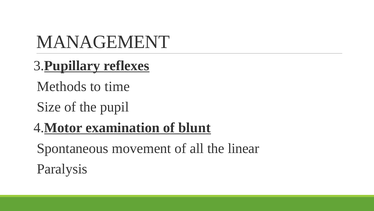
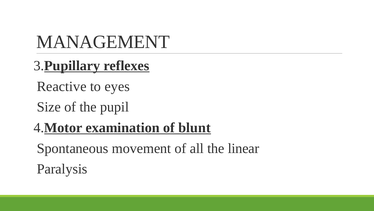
Methods: Methods -> Reactive (62, 86)
time: time -> eyes (117, 86)
